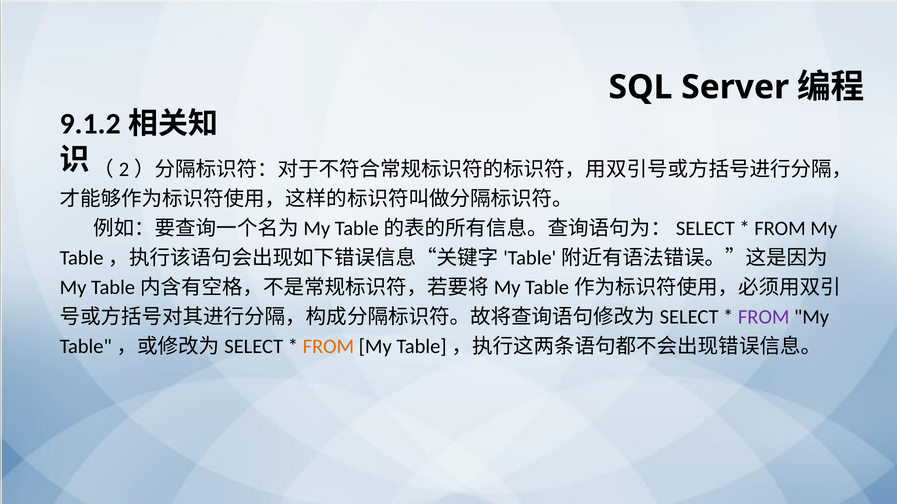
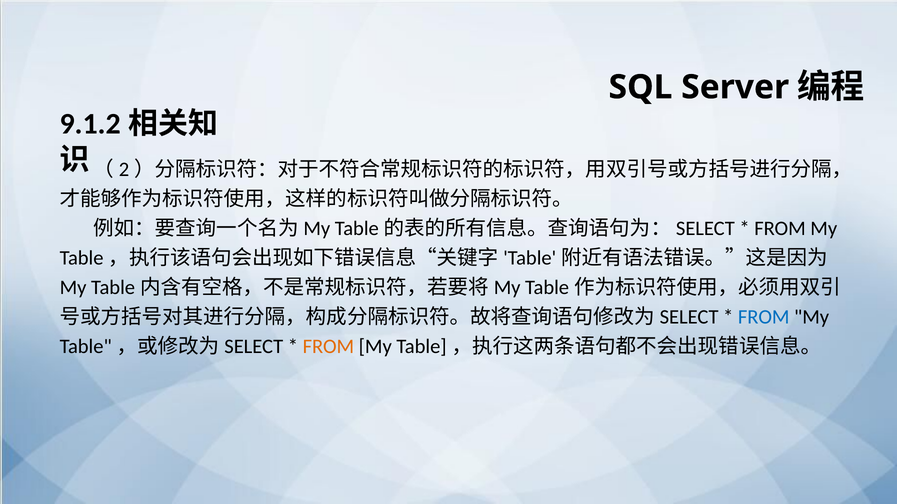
FROM colour: purple -> blue (764, 317)
